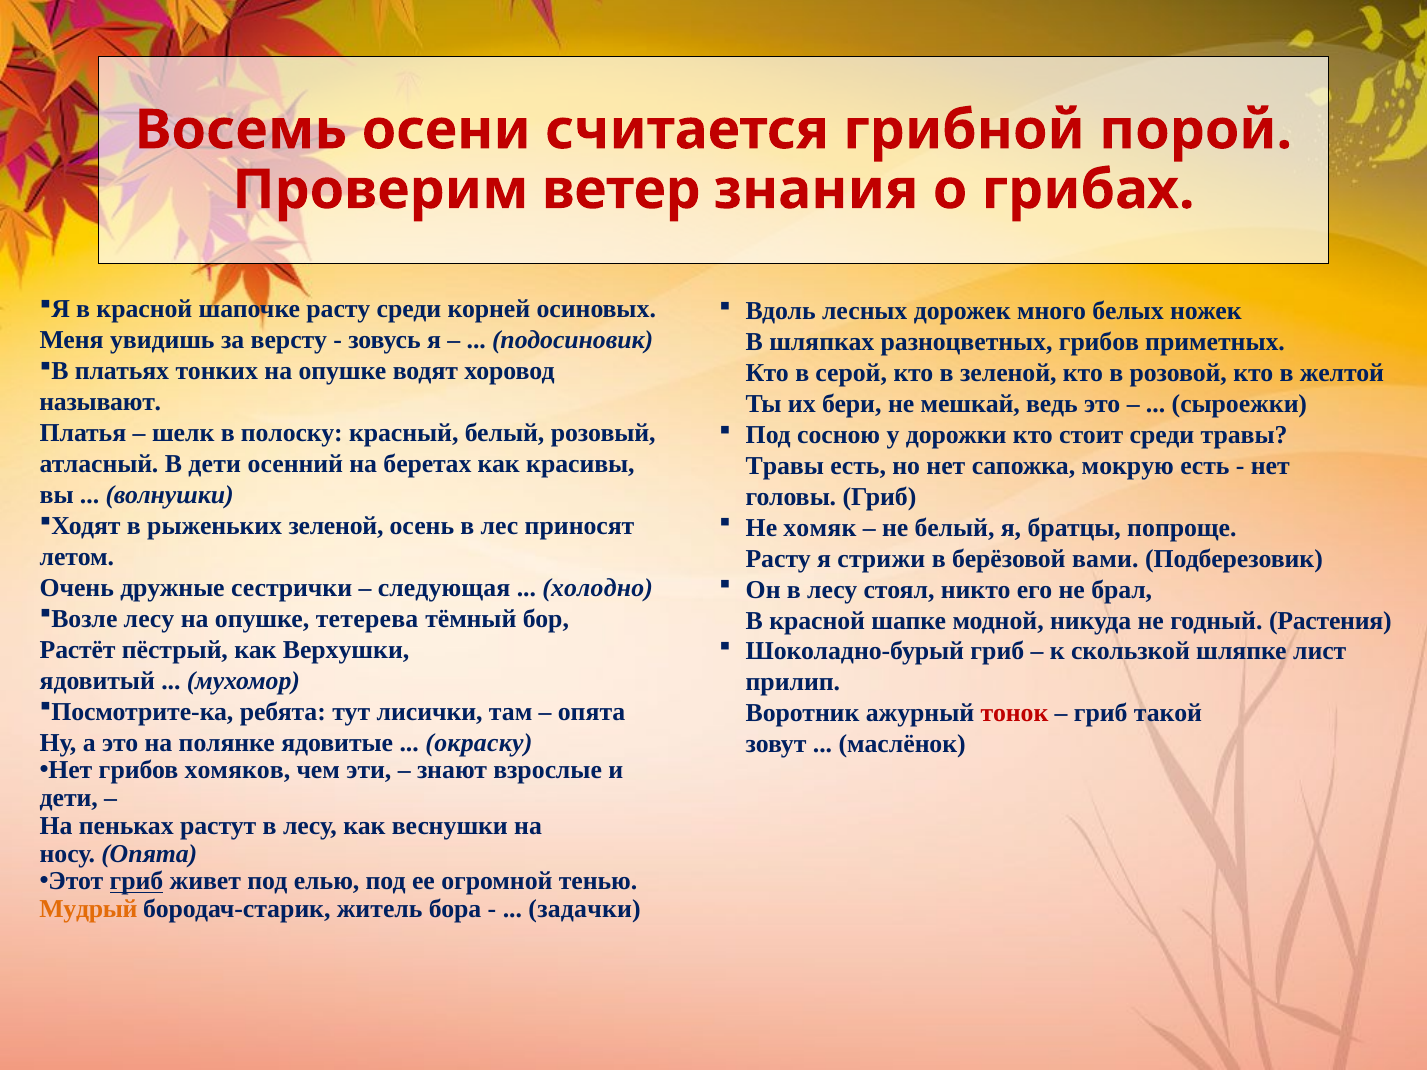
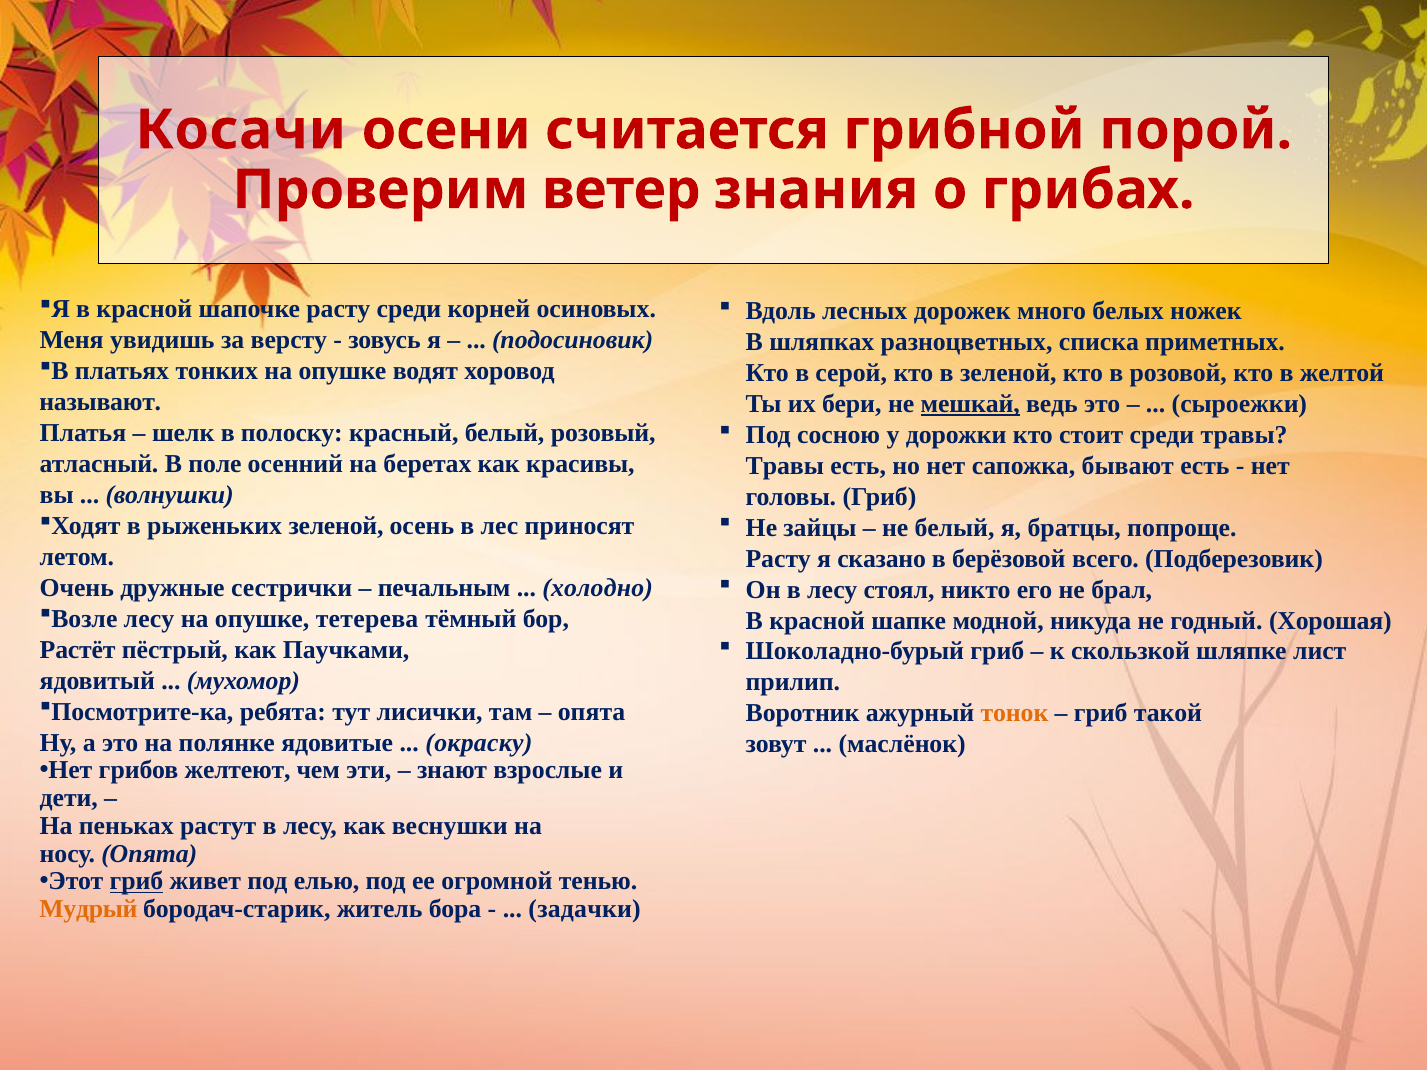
Восемь: Восемь -> Косачи (241, 130)
разноцветных грибов: грибов -> списка (1099, 342)
мешкай underline: none -> present (970, 404)
В дети: дети -> поле (215, 464)
мокрую: мокрую -> бывают (1128, 466)
хомяк: хомяк -> зайцы (820, 528)
стрижи: стрижи -> сказано (882, 559)
вами: вами -> всего (1106, 559)
следующая: следующая -> печальным (444, 588)
Растения: Растения -> Хорошая (1330, 621)
Верхушки: Верхушки -> Паучками (346, 650)
тонок colour: red -> orange (1014, 714)
хомяков: хомяков -> желтеют (238, 770)
